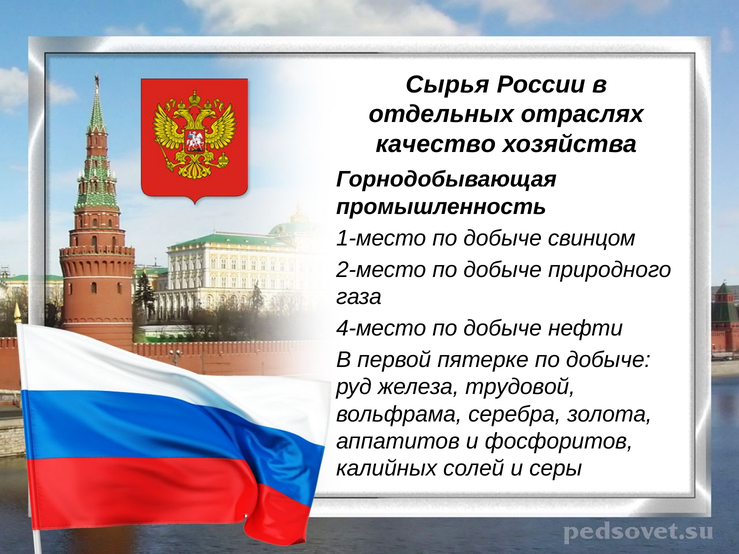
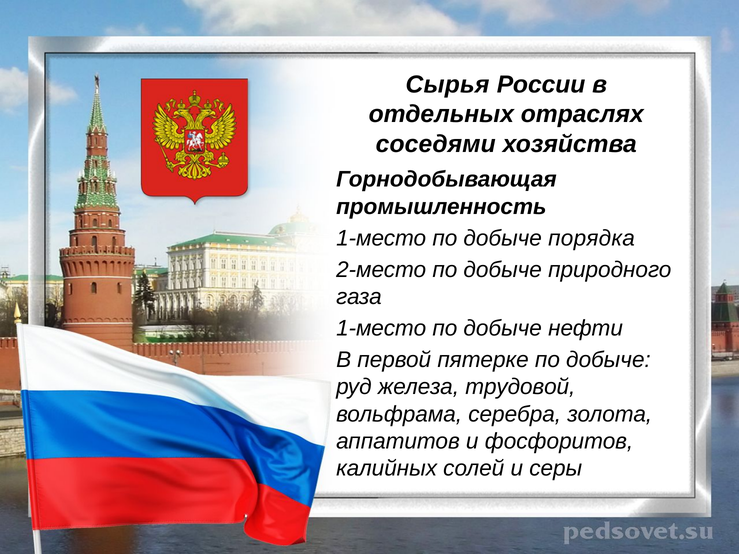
качество: качество -> соседями (436, 144)
свинцом: свинцом -> порядка (592, 238)
4-место: 4-место -> 1-место (381, 329)
